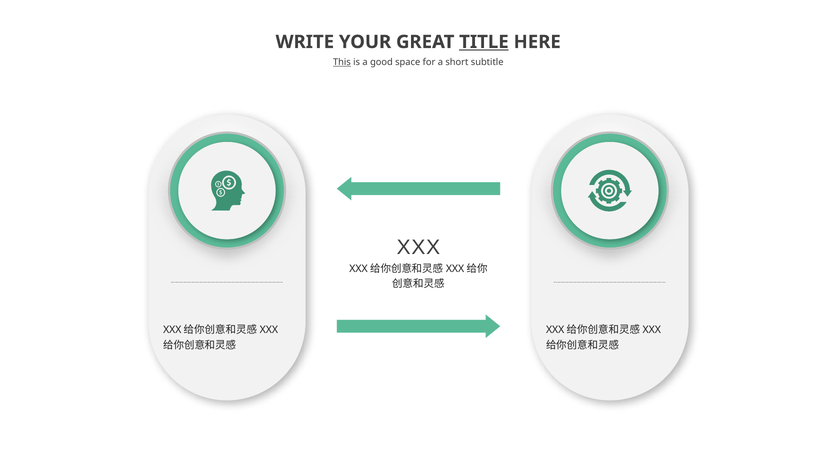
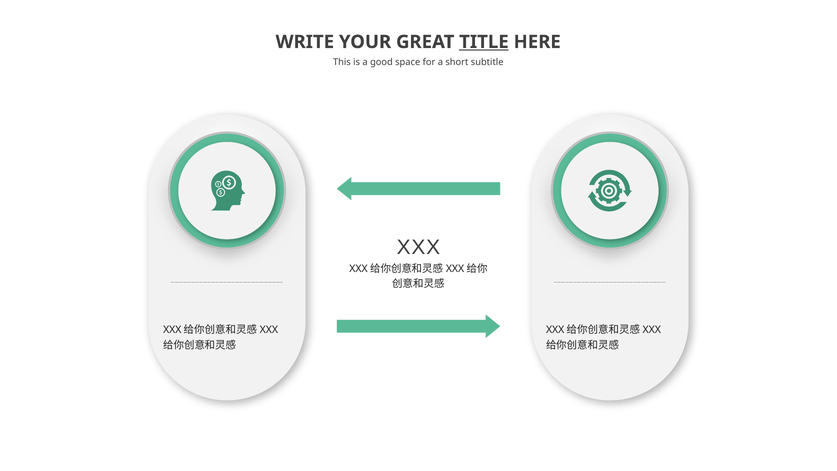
This underline: present -> none (342, 62)
